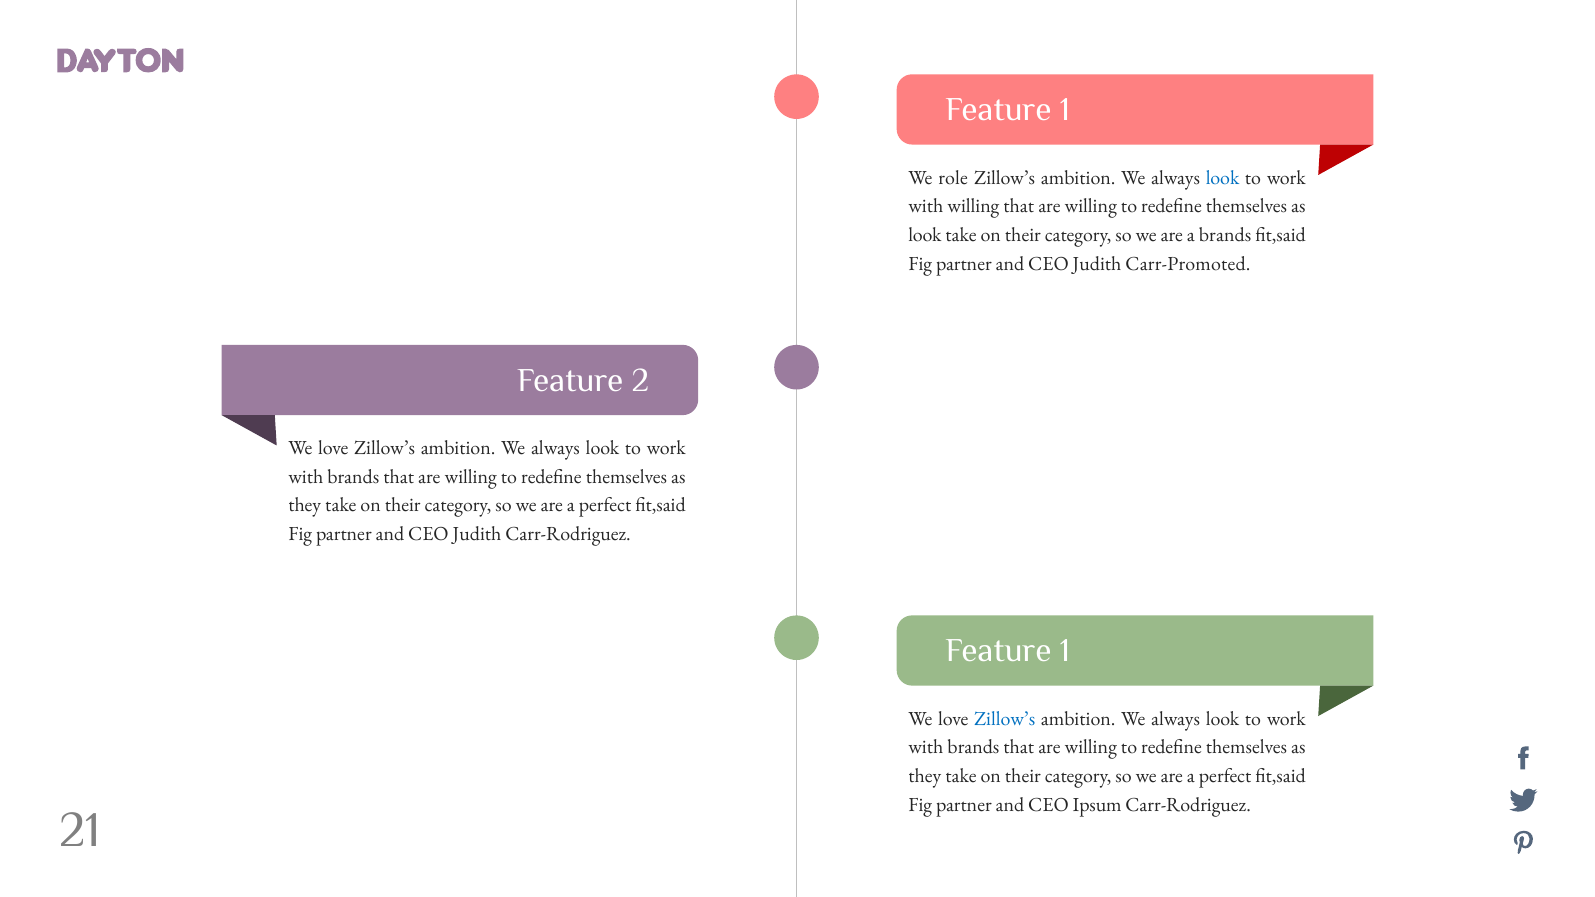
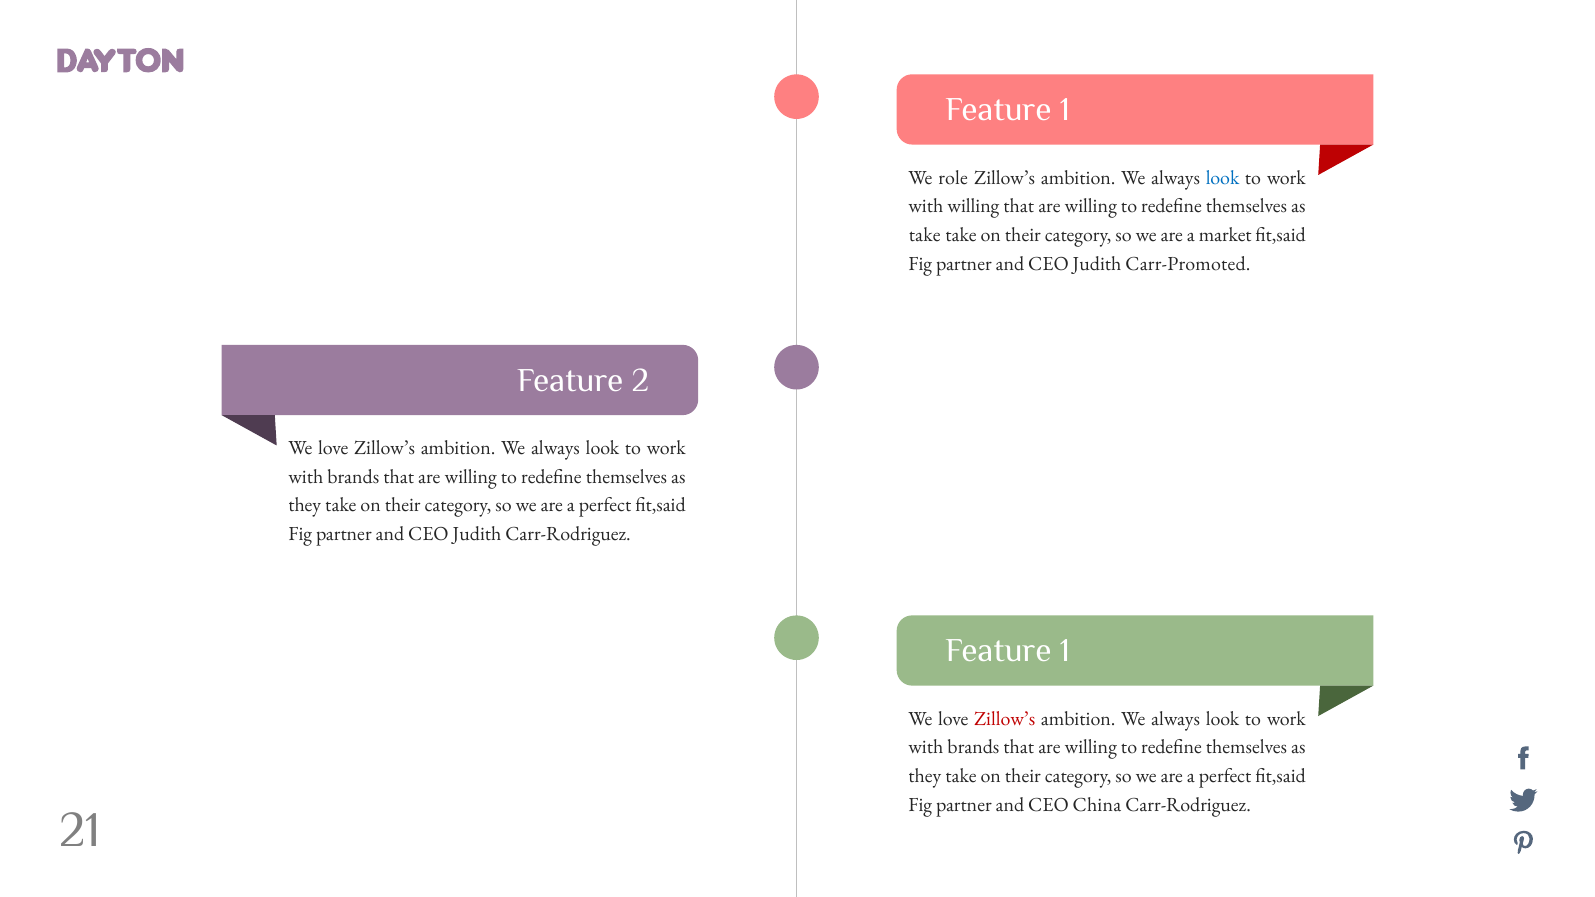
look: look -> take (925, 235)
a brands: brands -> market (1225, 235)
Zillow’s colour: blue -> red (1005, 719)
Ipsum: Ipsum -> China (1097, 805)
